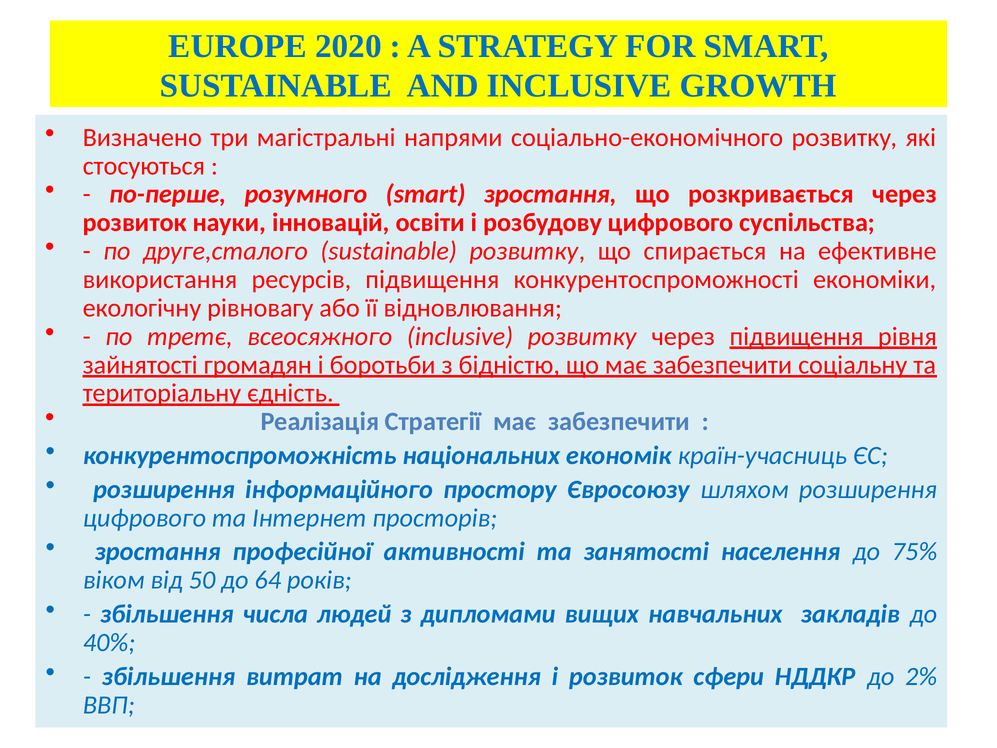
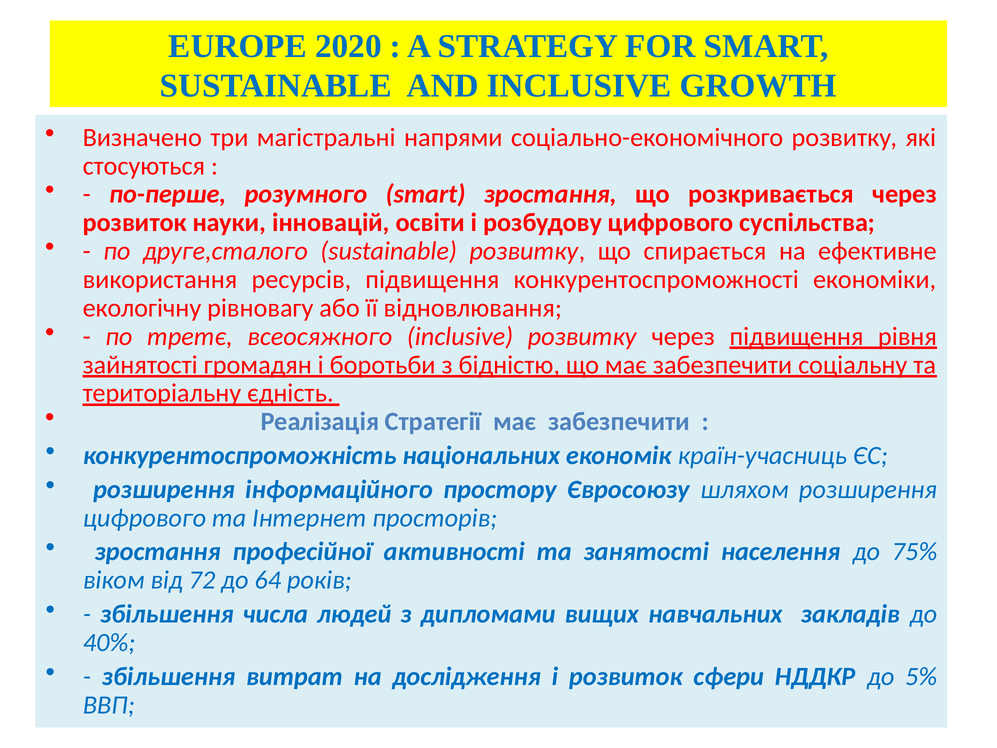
50: 50 -> 72 (202, 580)
2%: 2% -> 5% (921, 676)
